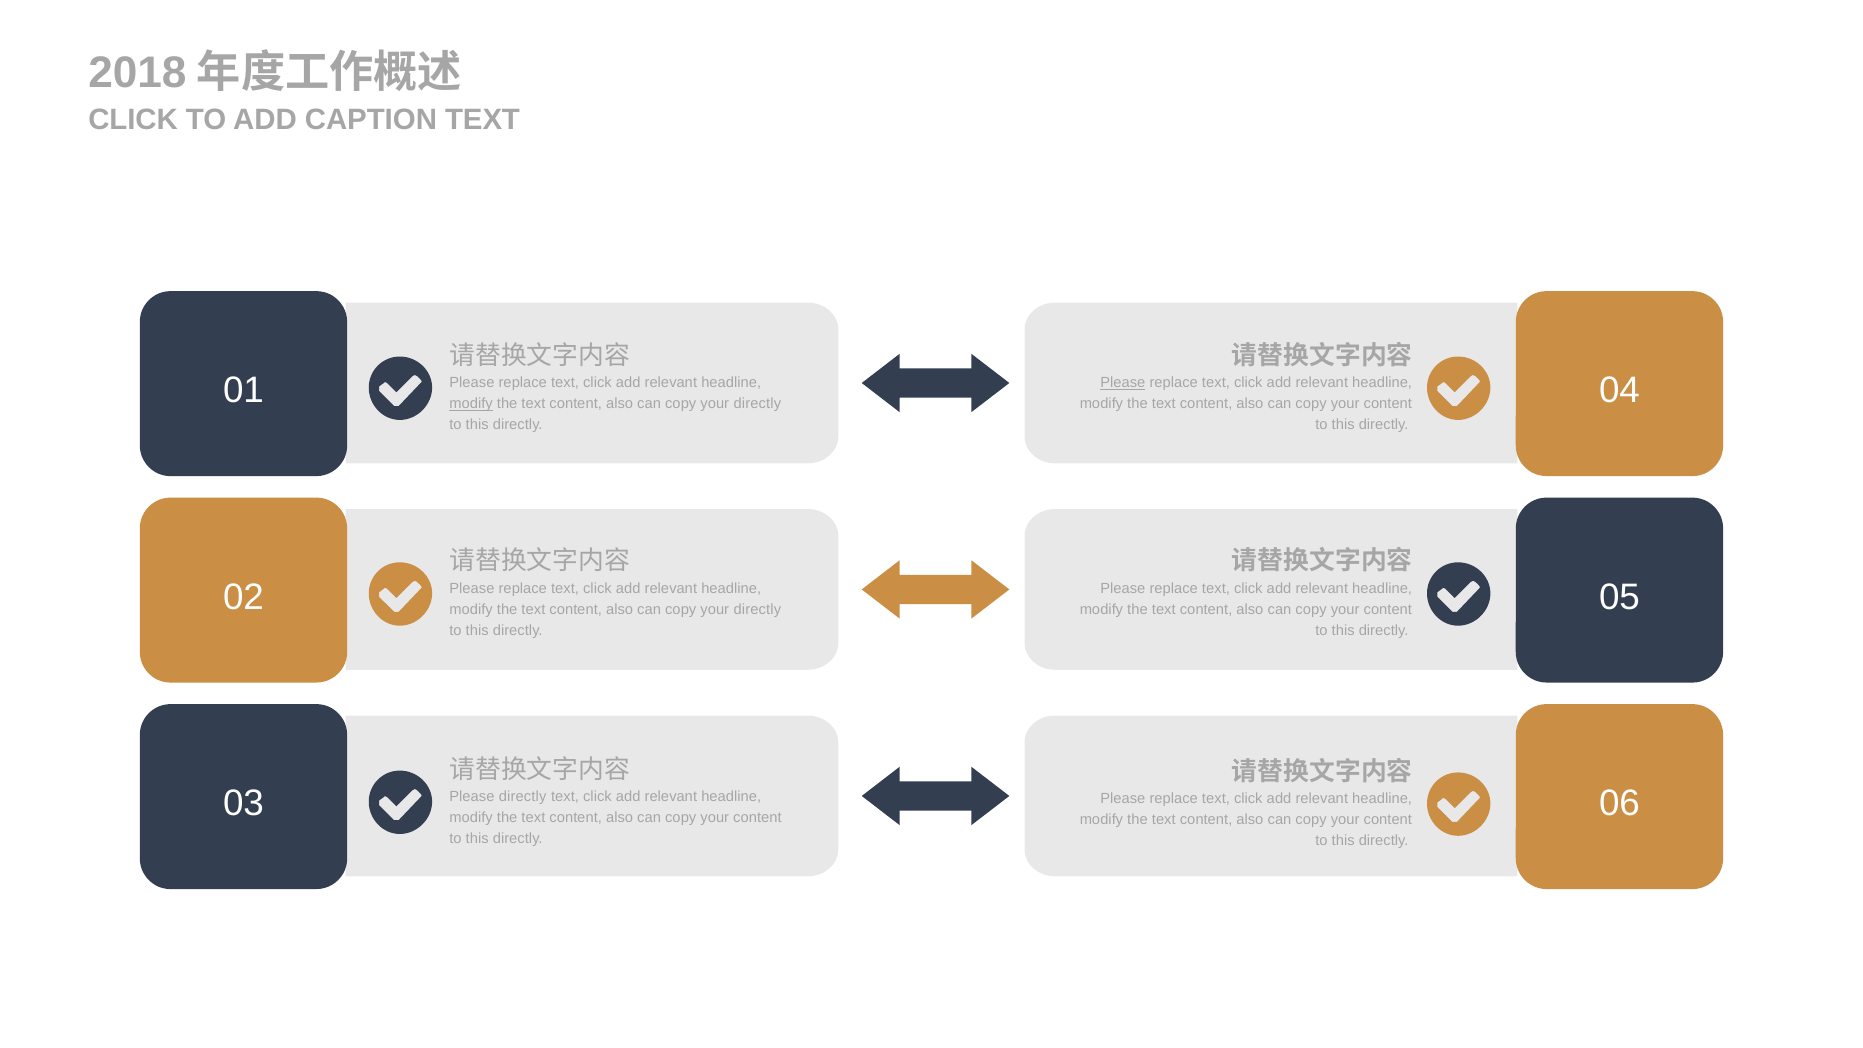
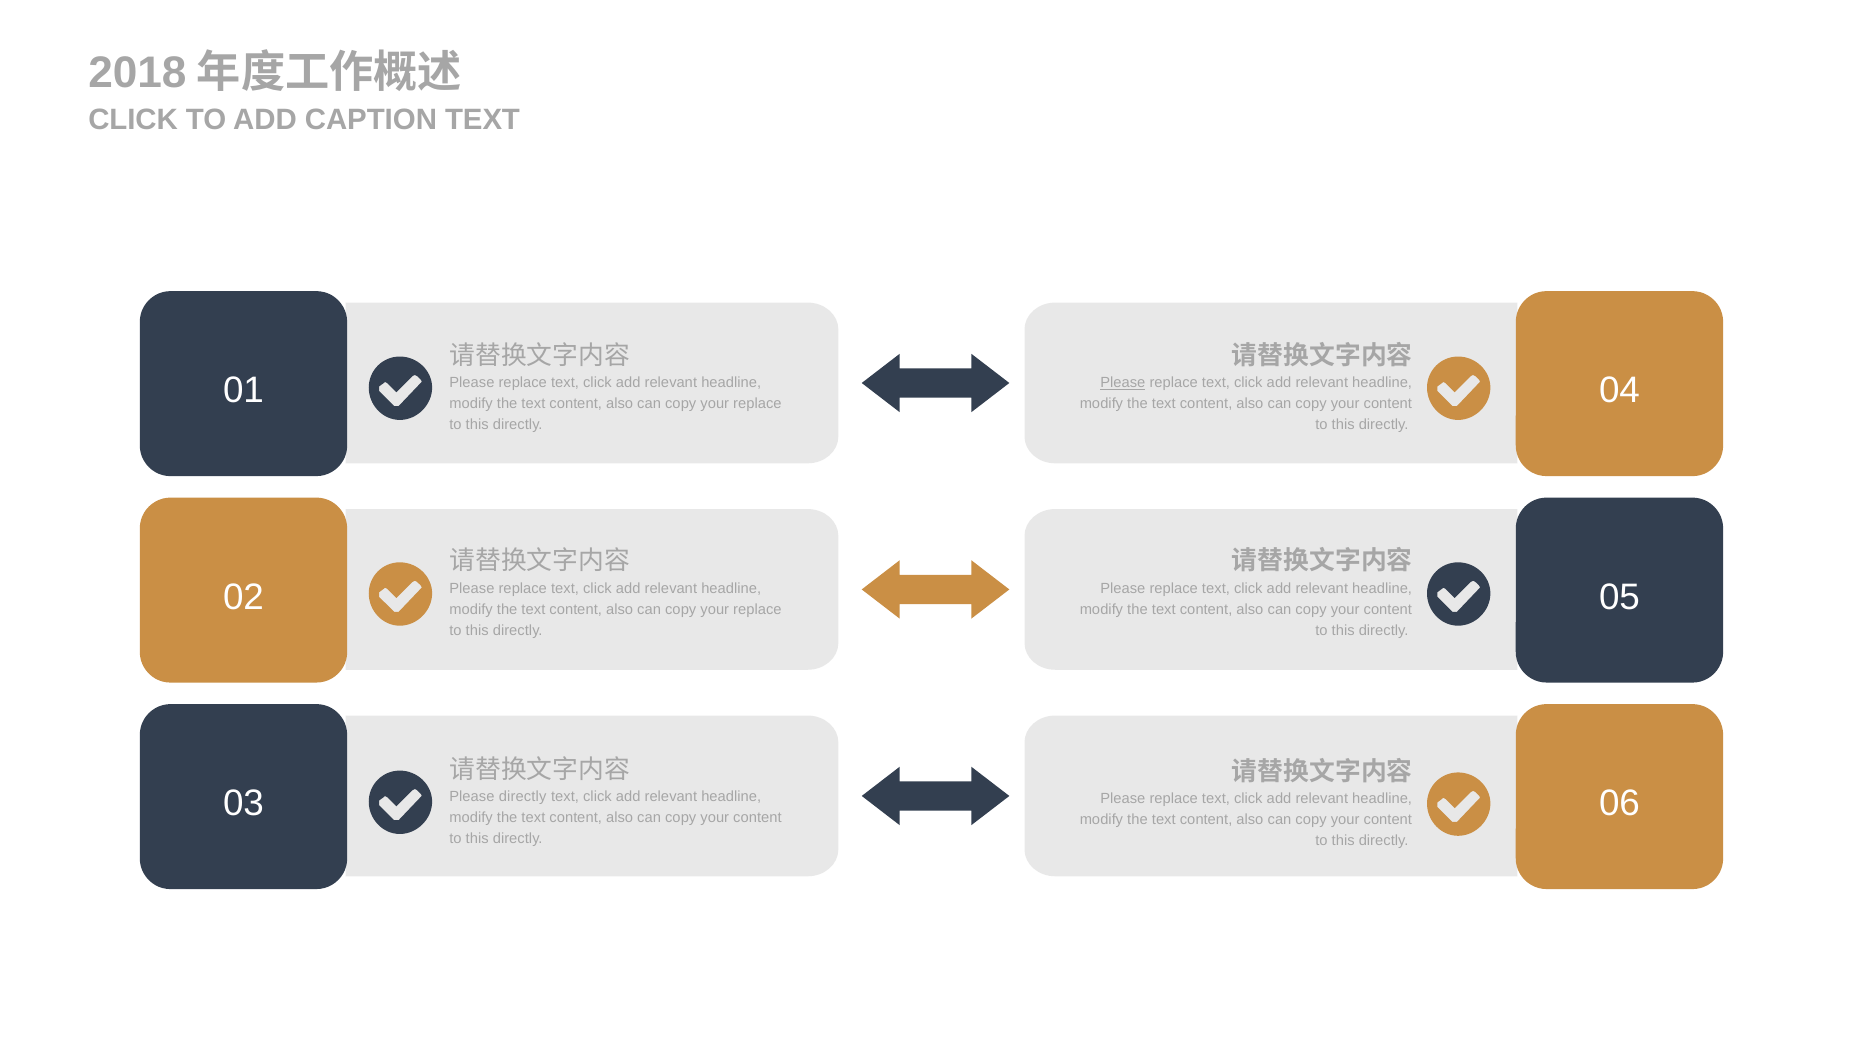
modify underline: present -> none (471, 404)
directly: directly -> replace (757, 404)
directly: directly -> replace (757, 610)
